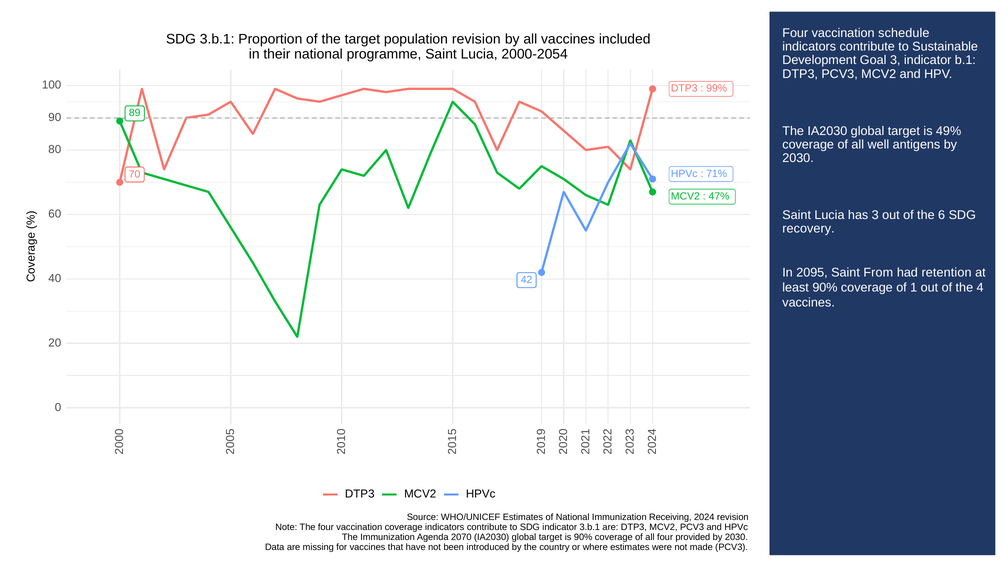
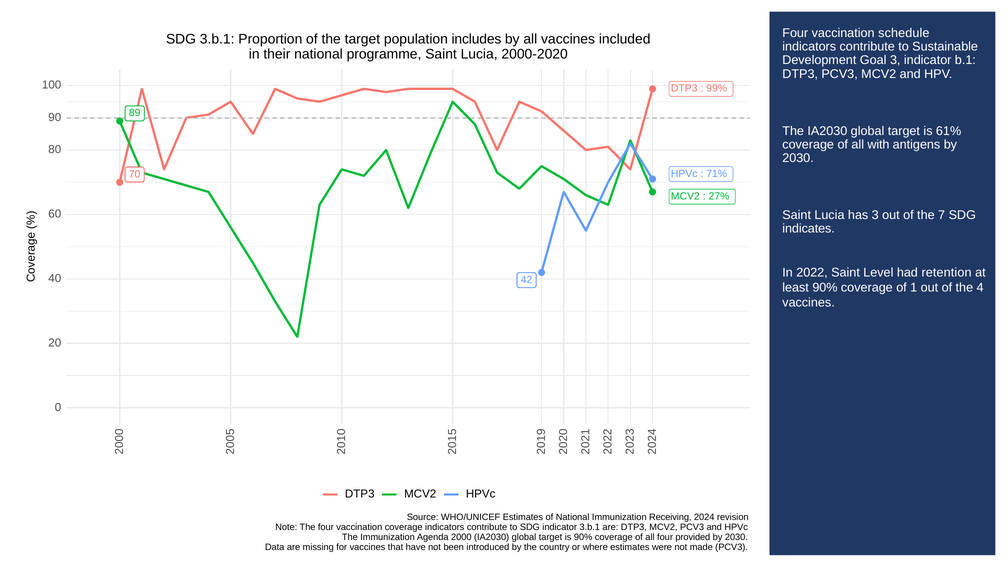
population revision: revision -> includes (476, 39)
2000-2054: 2000-2054 -> 2000-2020 (535, 54)
49%: 49% -> 61% (949, 131)
well: well -> with (878, 145)
47%: 47% -> 27% (719, 196)
6: 6 -> 7 (942, 215)
recovery: recovery -> indicates (809, 229)
2095: 2095 -> 2022 (812, 272)
From: From -> Level (878, 272)
2070: 2070 -> 2000 (461, 537)
